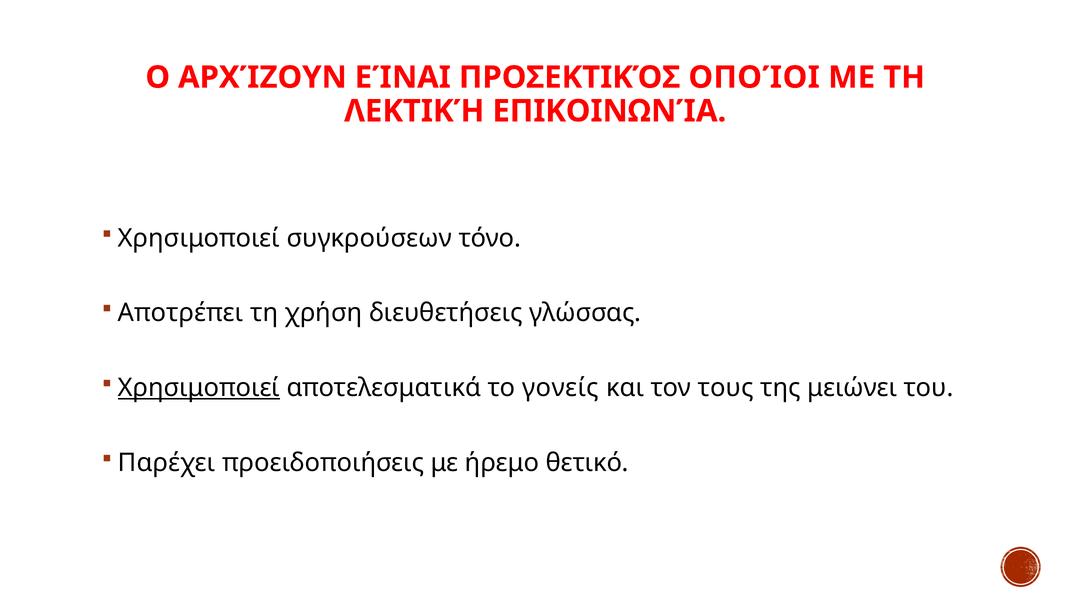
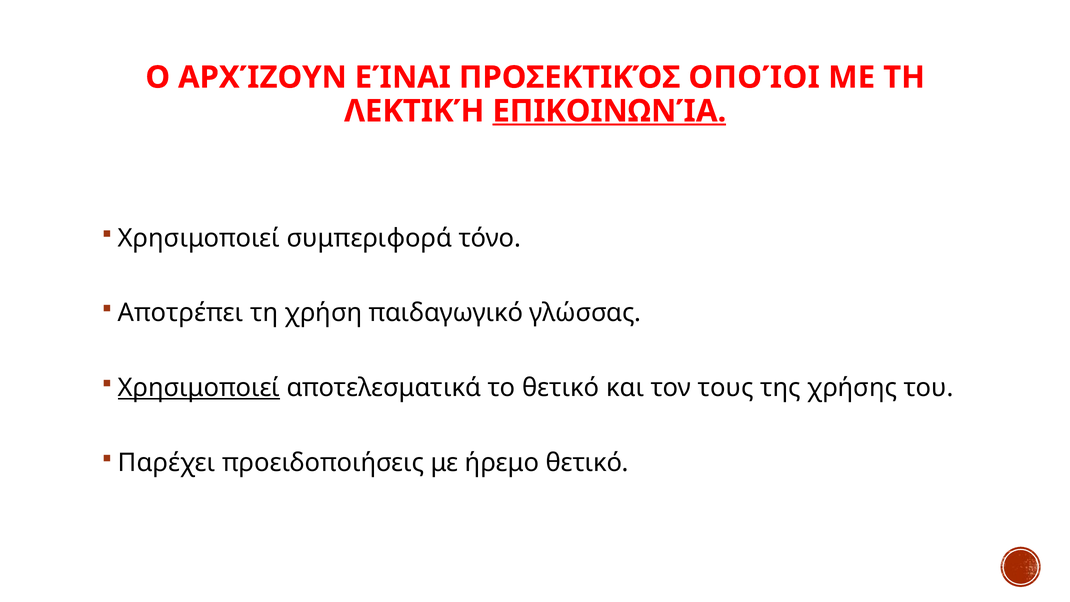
ΕΠΙΚΟΙΝΩΝΊΑ underline: none -> present (609, 111)
συγκρούσεων: συγκρούσεων -> συμπεριφορά (369, 238)
διευθετήσεις: διευθετήσεις -> παιδαγωγικό (446, 313)
το γονείς: γονείς -> θετικό (561, 388)
μειώνει: μειώνει -> χρήσης (852, 388)
